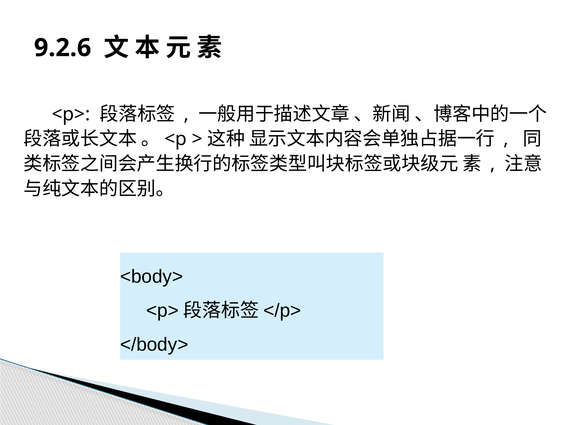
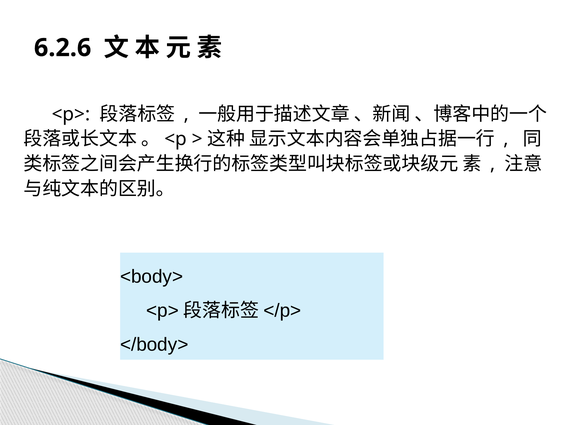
9.2.6: 9.2.6 -> 6.2.6 (63, 48)
